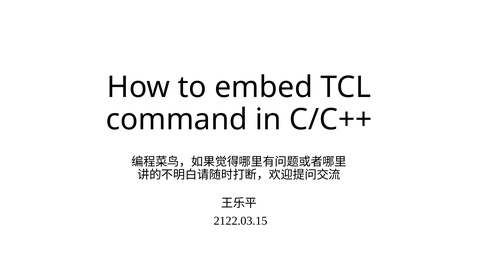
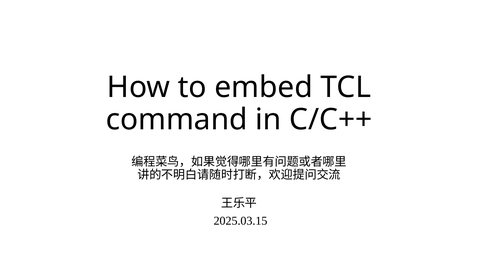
2122.03.15: 2122.03.15 -> 2025.03.15 (240, 221)
